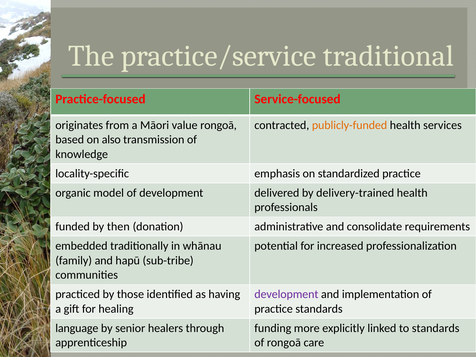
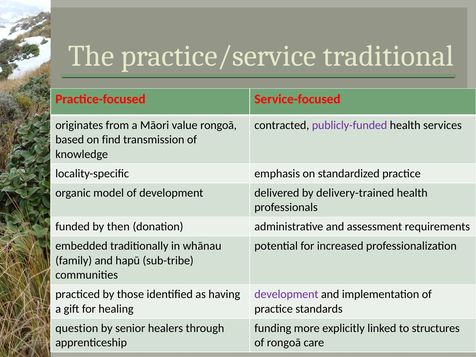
publicly-funded colour: orange -> purple (350, 125)
also: also -> find (111, 140)
consolidate: consolidate -> assessment (374, 227)
language: language -> question (77, 328)
to standards: standards -> structures (436, 328)
